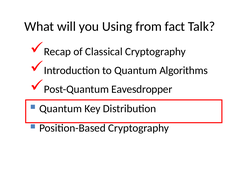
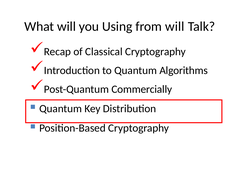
from fact: fact -> will (175, 27)
Eavesdropper: Eavesdropper -> Commercially (142, 89)
